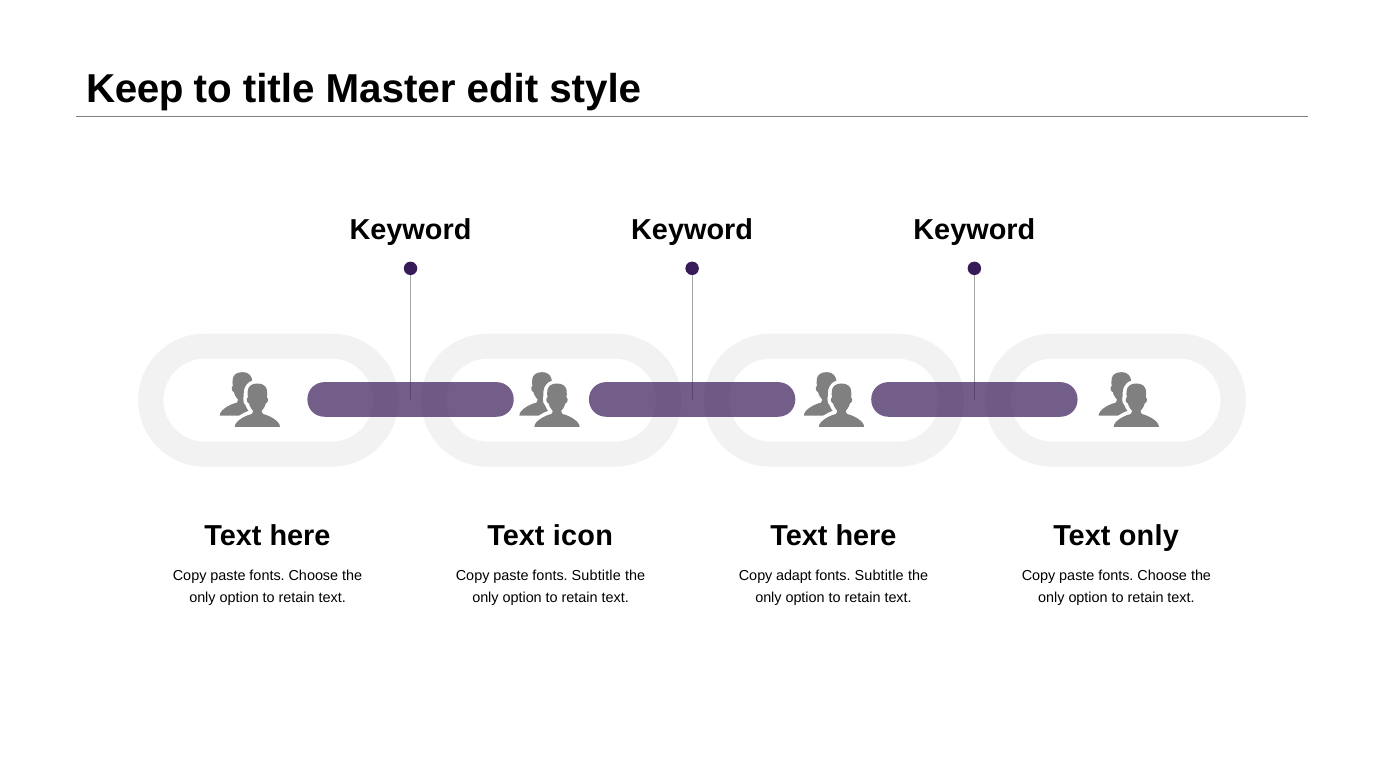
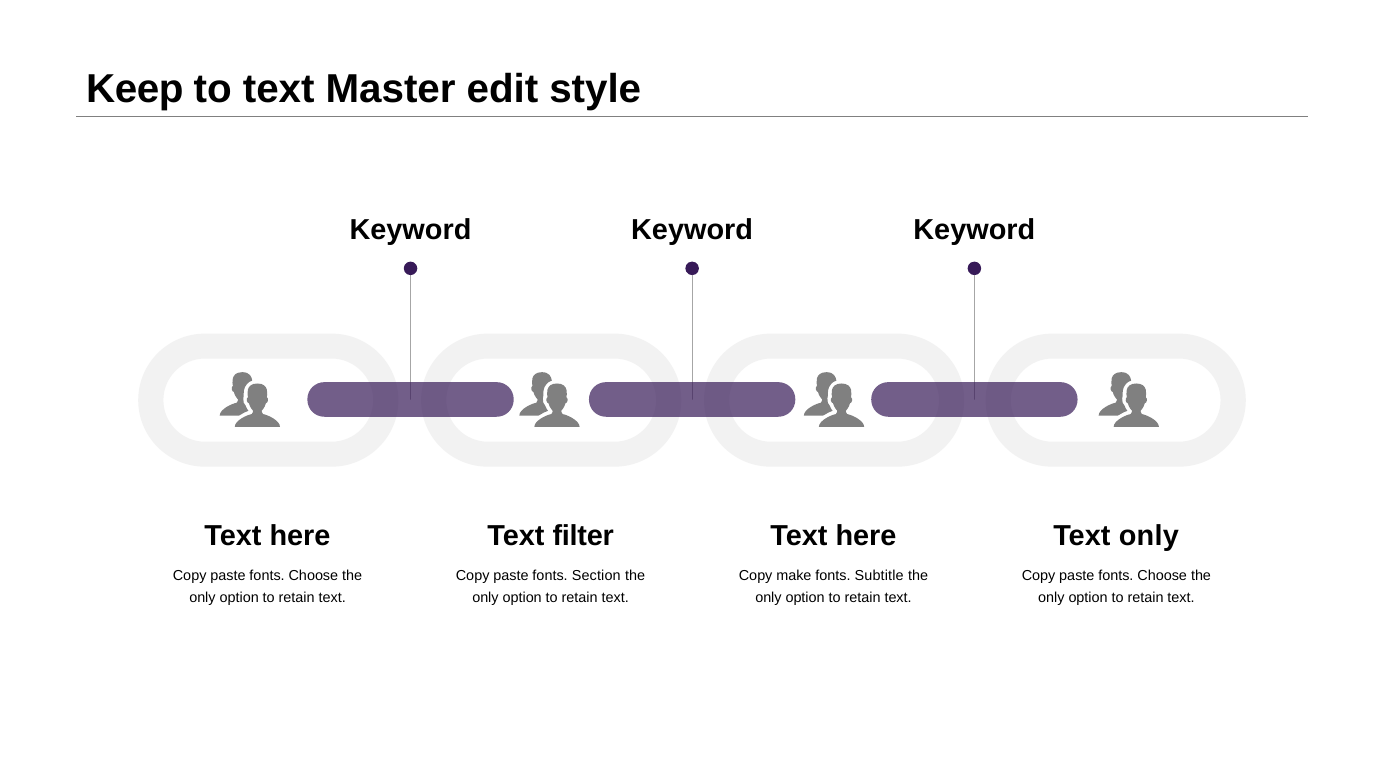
to title: title -> text (279, 89)
icon: icon -> filter (583, 536)
paste fonts Subtitle: Subtitle -> Section (596, 576)
adapt: adapt -> make (794, 576)
